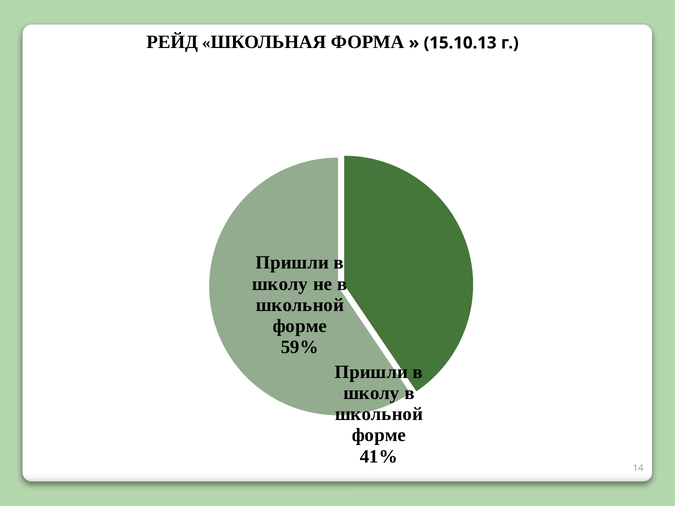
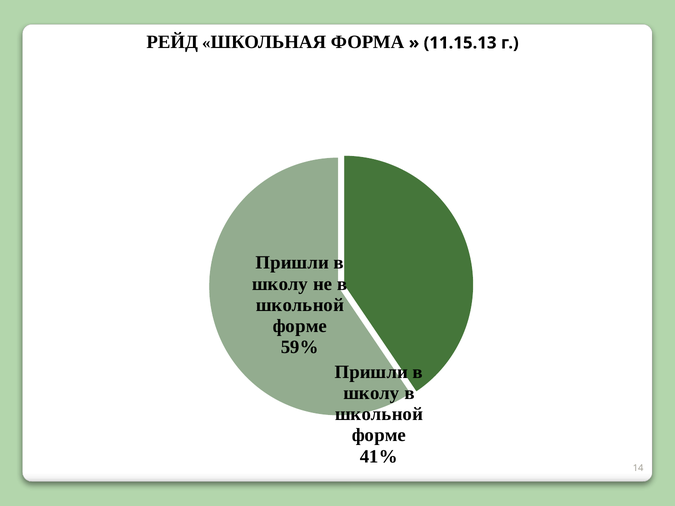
15.10.13: 15.10.13 -> 11.15.13 (460, 43)
